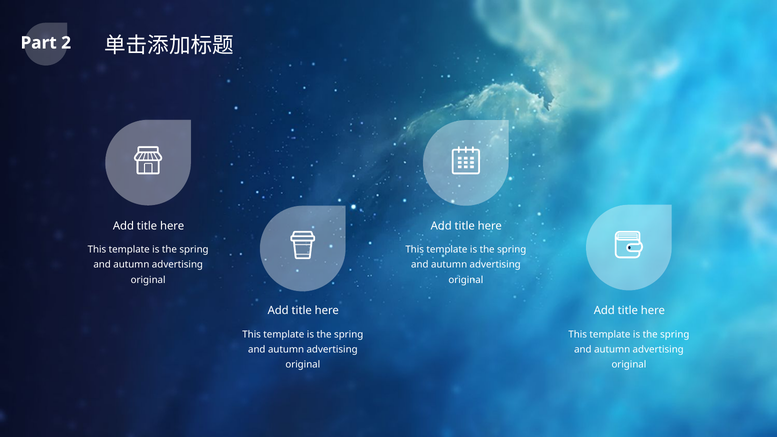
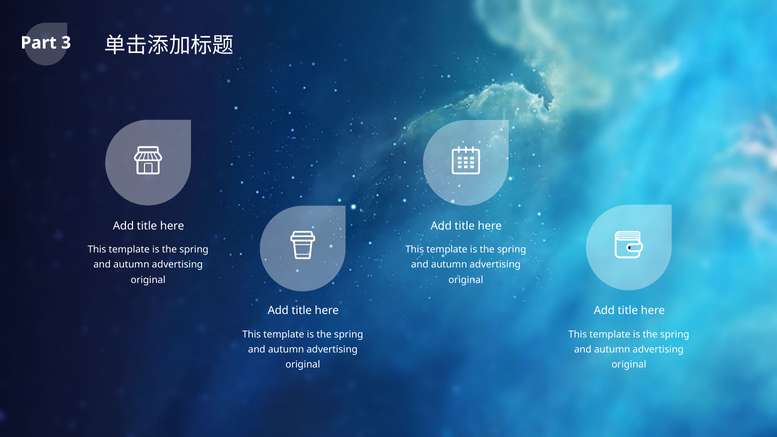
2: 2 -> 3 (66, 43)
